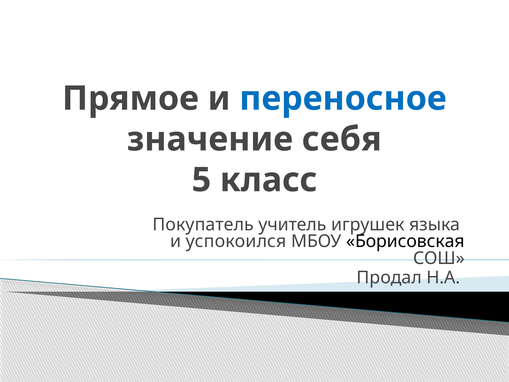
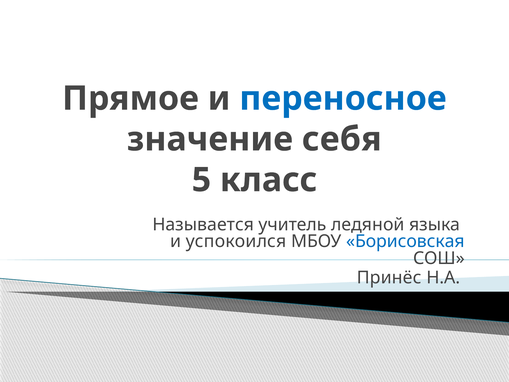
Покупатель: Покупатель -> Называется (203, 224)
игрушек: игрушек -> ледяной (368, 224)
Борисовская colour: black -> blue (405, 241)
Продал: Продал -> Принёс (389, 277)
